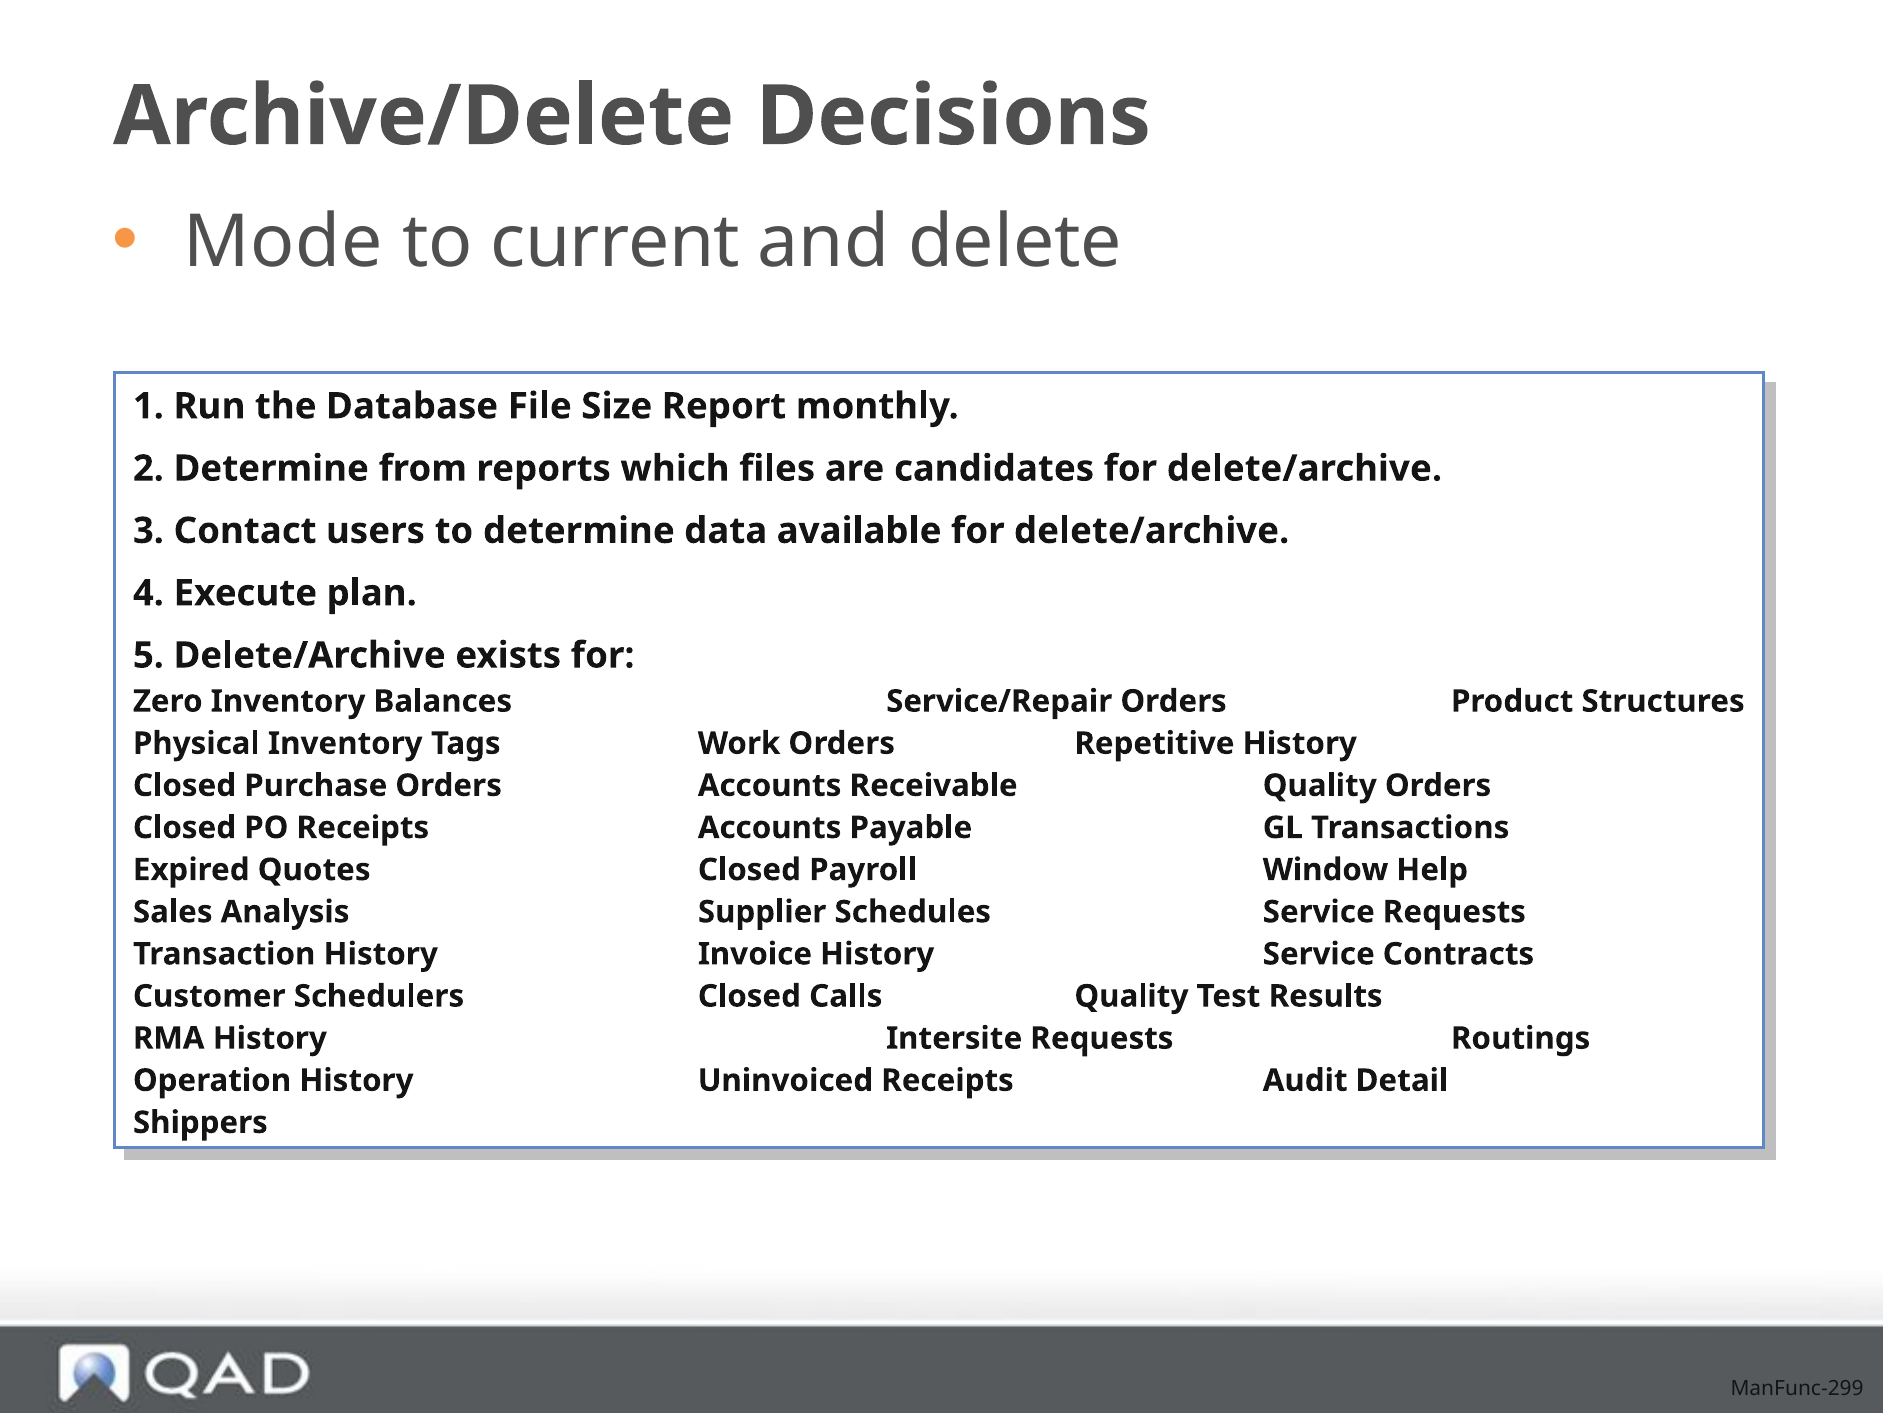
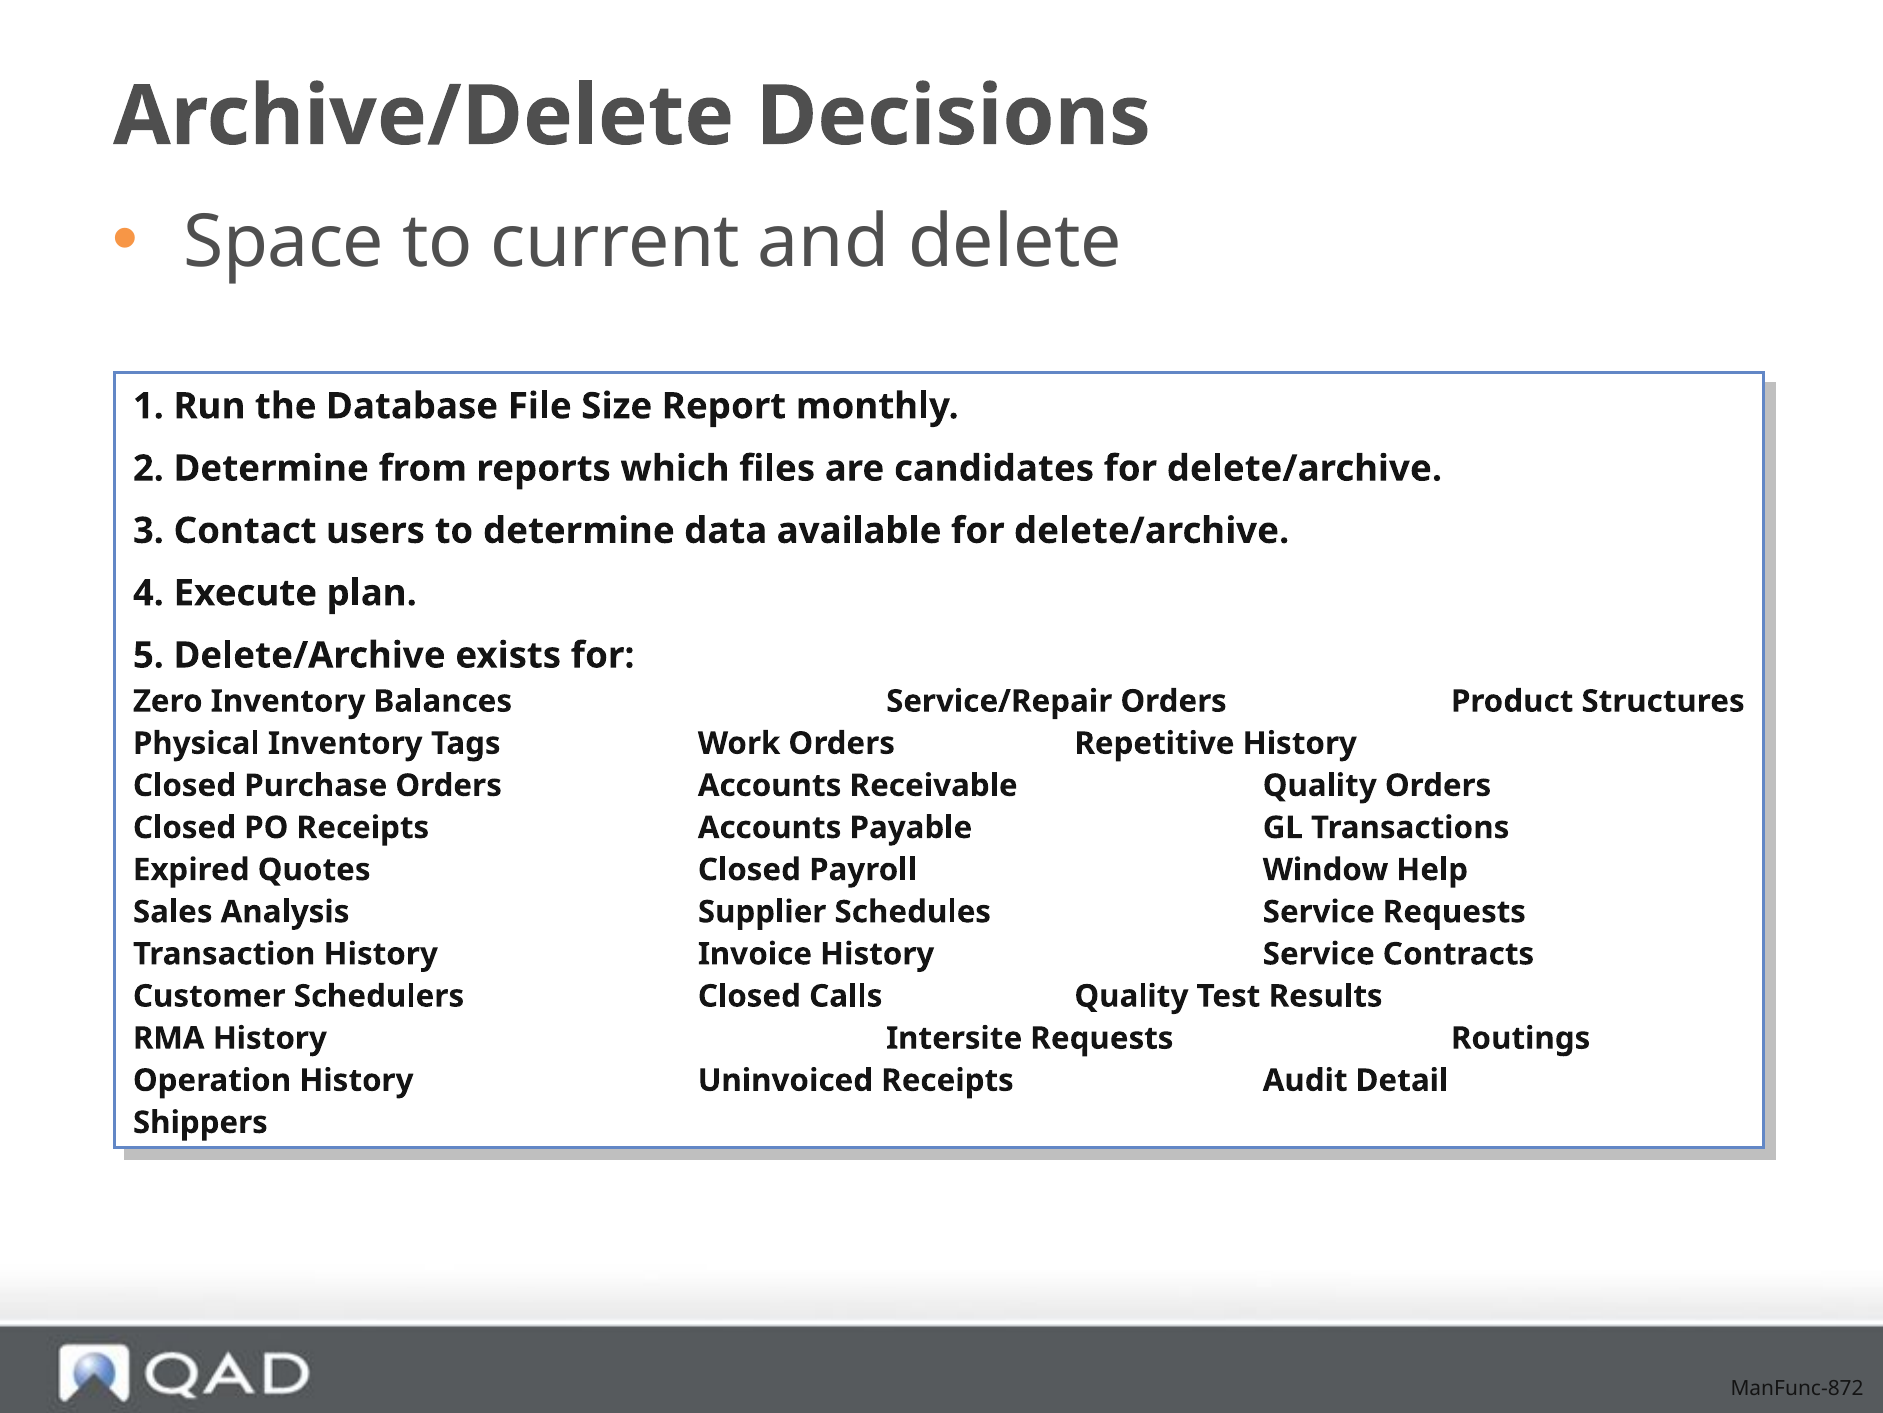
Mode: Mode -> Space (284, 242)
ManFunc-299: ManFunc-299 -> ManFunc-872 (1797, 1388)
